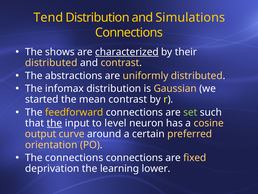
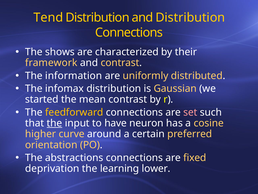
and Simulations: Simulations -> Distribution (190, 17)
characterized underline: present -> none (127, 52)
distributed: distributed -> framework (51, 63)
abstractions: abstractions -> information (74, 75)
set colour: light green -> pink (190, 112)
level: level -> have (116, 123)
output: output -> higher (41, 134)
The connections: connections -> abstractions (74, 157)
